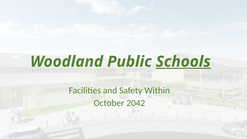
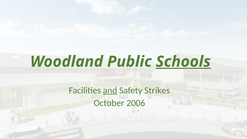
and underline: none -> present (110, 90)
Within: Within -> Strikes (157, 90)
2042: 2042 -> 2006 (136, 103)
